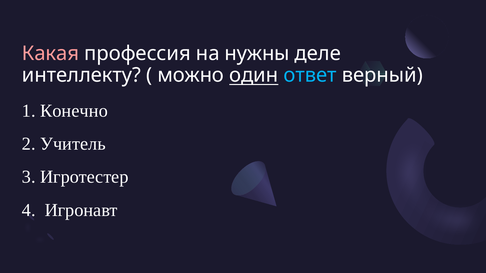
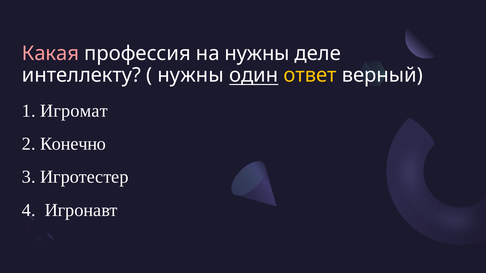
можно: можно -> нужны (191, 75)
ответ colour: light blue -> yellow (310, 75)
Конечно: Конечно -> Игромат (74, 111)
Учитель: Учитель -> Конечно (73, 144)
